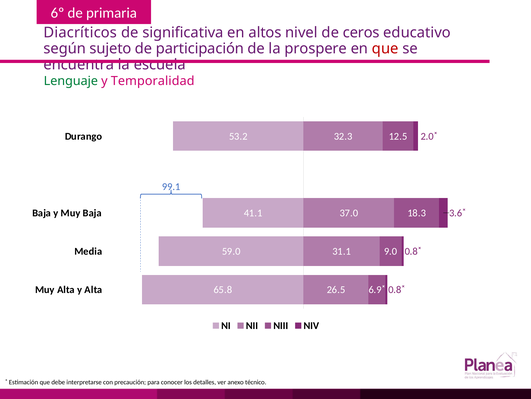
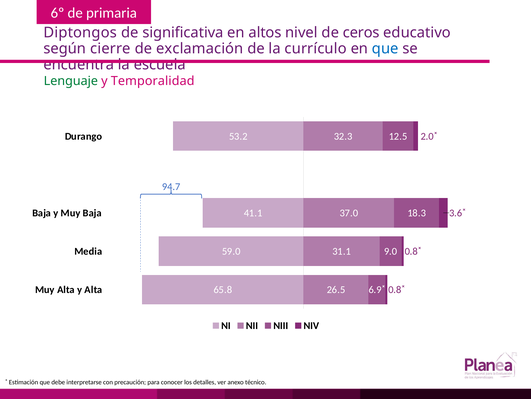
Diacríticos: Diacríticos -> Diptongos (80, 33)
sujeto: sujeto -> cierre (110, 49)
participación: participación -> exclamación (200, 49)
prospere: prospere -> currículo (316, 49)
que colour: red -> blue (385, 49)
99.1: 99.1 -> 94.7 (171, 187)
